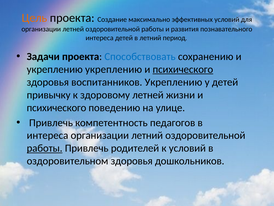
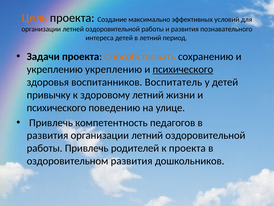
Способствовать colour: blue -> orange (140, 56)
воспитанников Укреплению: Укреплению -> Воспитатель (173, 82)
здоровому летней: летней -> летний (148, 95)
интереса: интереса -> развития (47, 135)
работы underline: present -> none (45, 148)
к условий: условий -> проекта (187, 148)
оздоровительном здоровья: здоровья -> развития (132, 161)
